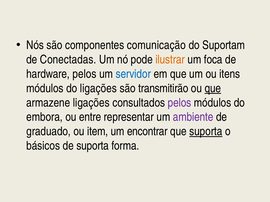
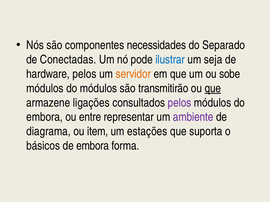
comunicação: comunicação -> necessidades (156, 45)
Suportam: Suportam -> Separado (224, 45)
ilustrar colour: orange -> blue (170, 60)
foca: foca -> seja (213, 60)
servidor colour: blue -> orange (133, 74)
itens: itens -> sobe (230, 74)
do ligações: ligações -> módulos (98, 88)
graduado: graduado -> diagrama (49, 132)
encontrar: encontrar -> estações (147, 132)
suporta underline: present -> none (206, 132)
de suporta: suporta -> embora (93, 146)
